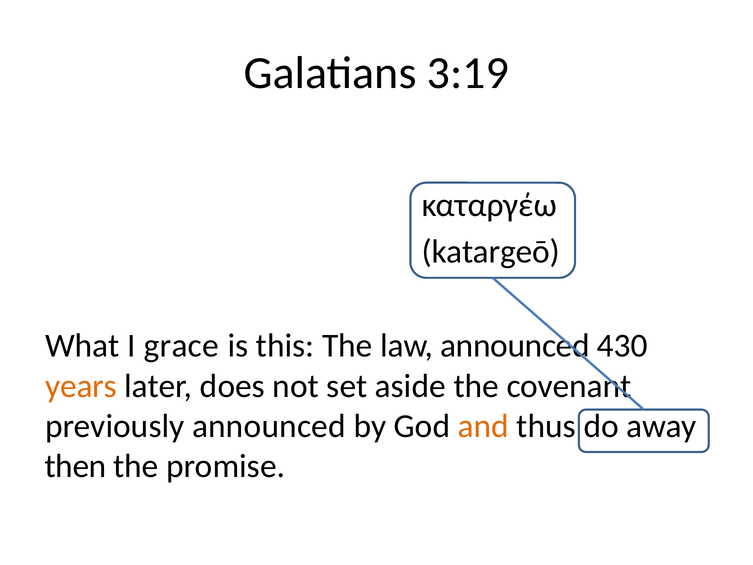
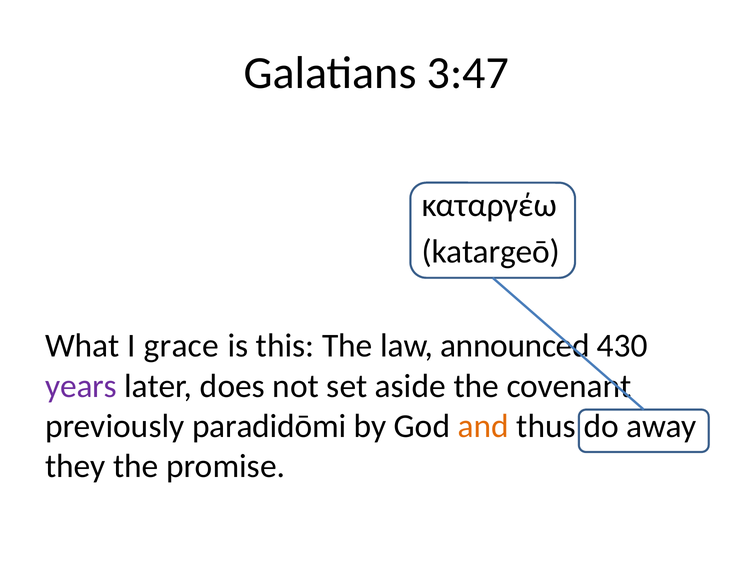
3:19: 3:19 -> 3:47 (468, 73)
years colour: orange -> purple (81, 386)
previously announced: announced -> paradidōmi (269, 426)
then: then -> they (75, 466)
